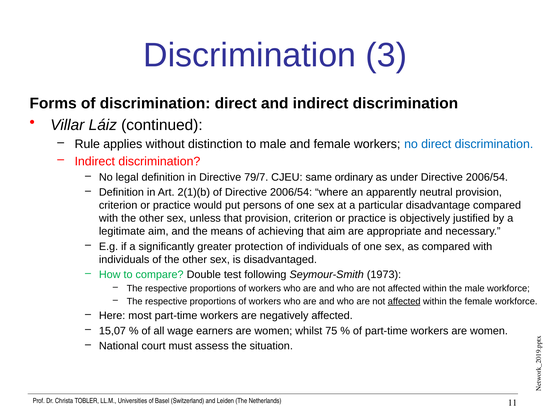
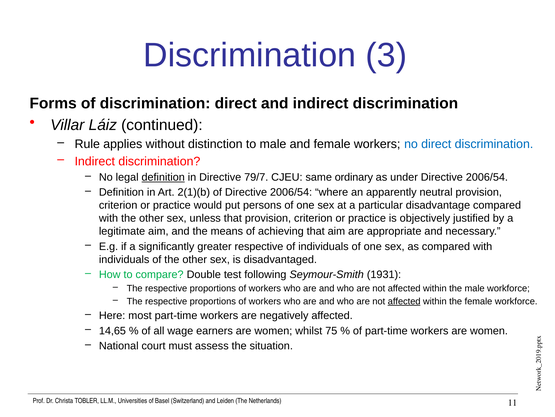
definition underline: none -> present (163, 177)
greater protection: protection -> respective (259, 246)
1973: 1973 -> 1931 (384, 274)
15,07: 15,07 -> 14,65 (112, 330)
